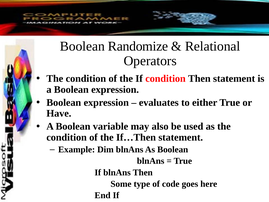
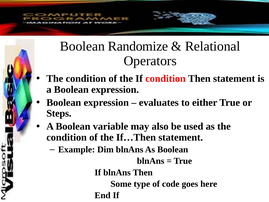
Have: Have -> Steps (59, 113)
